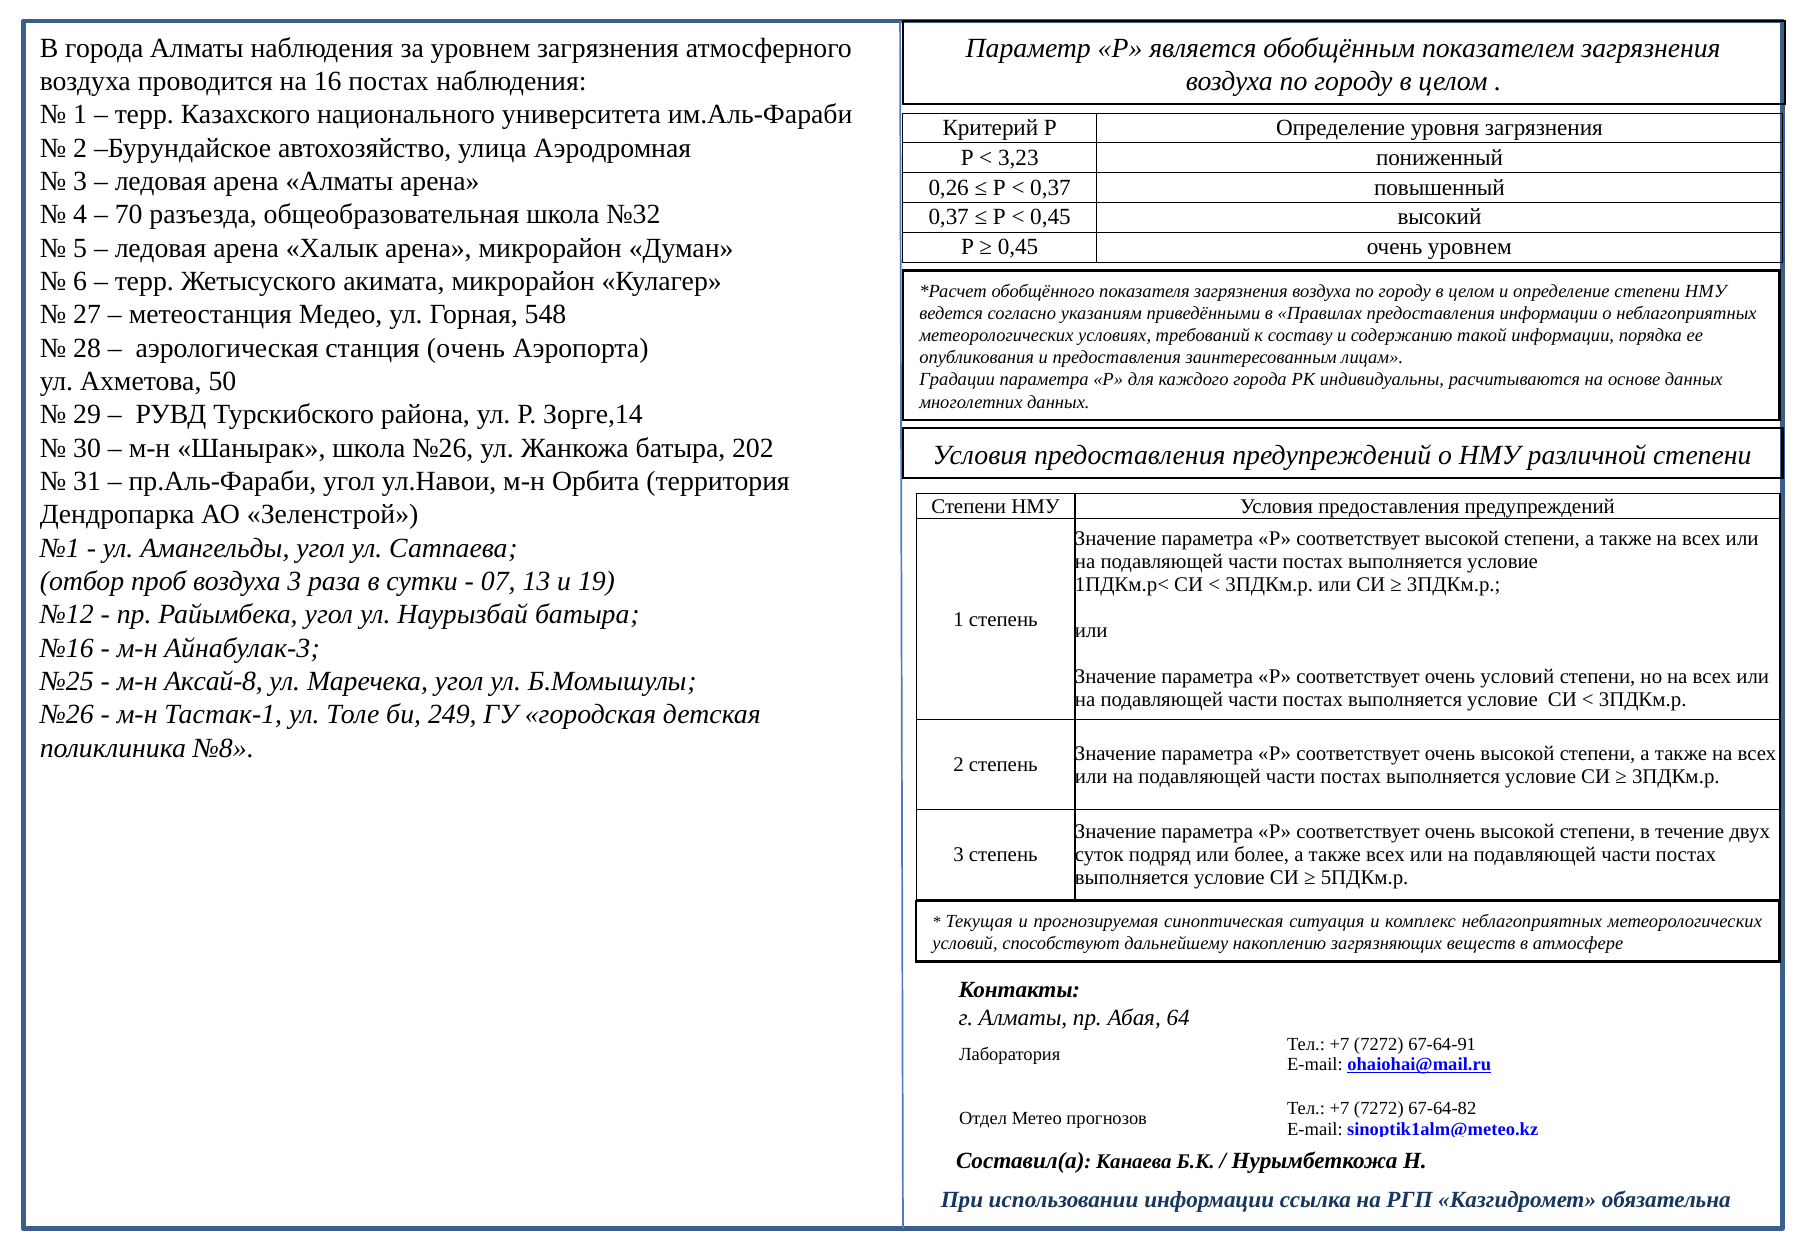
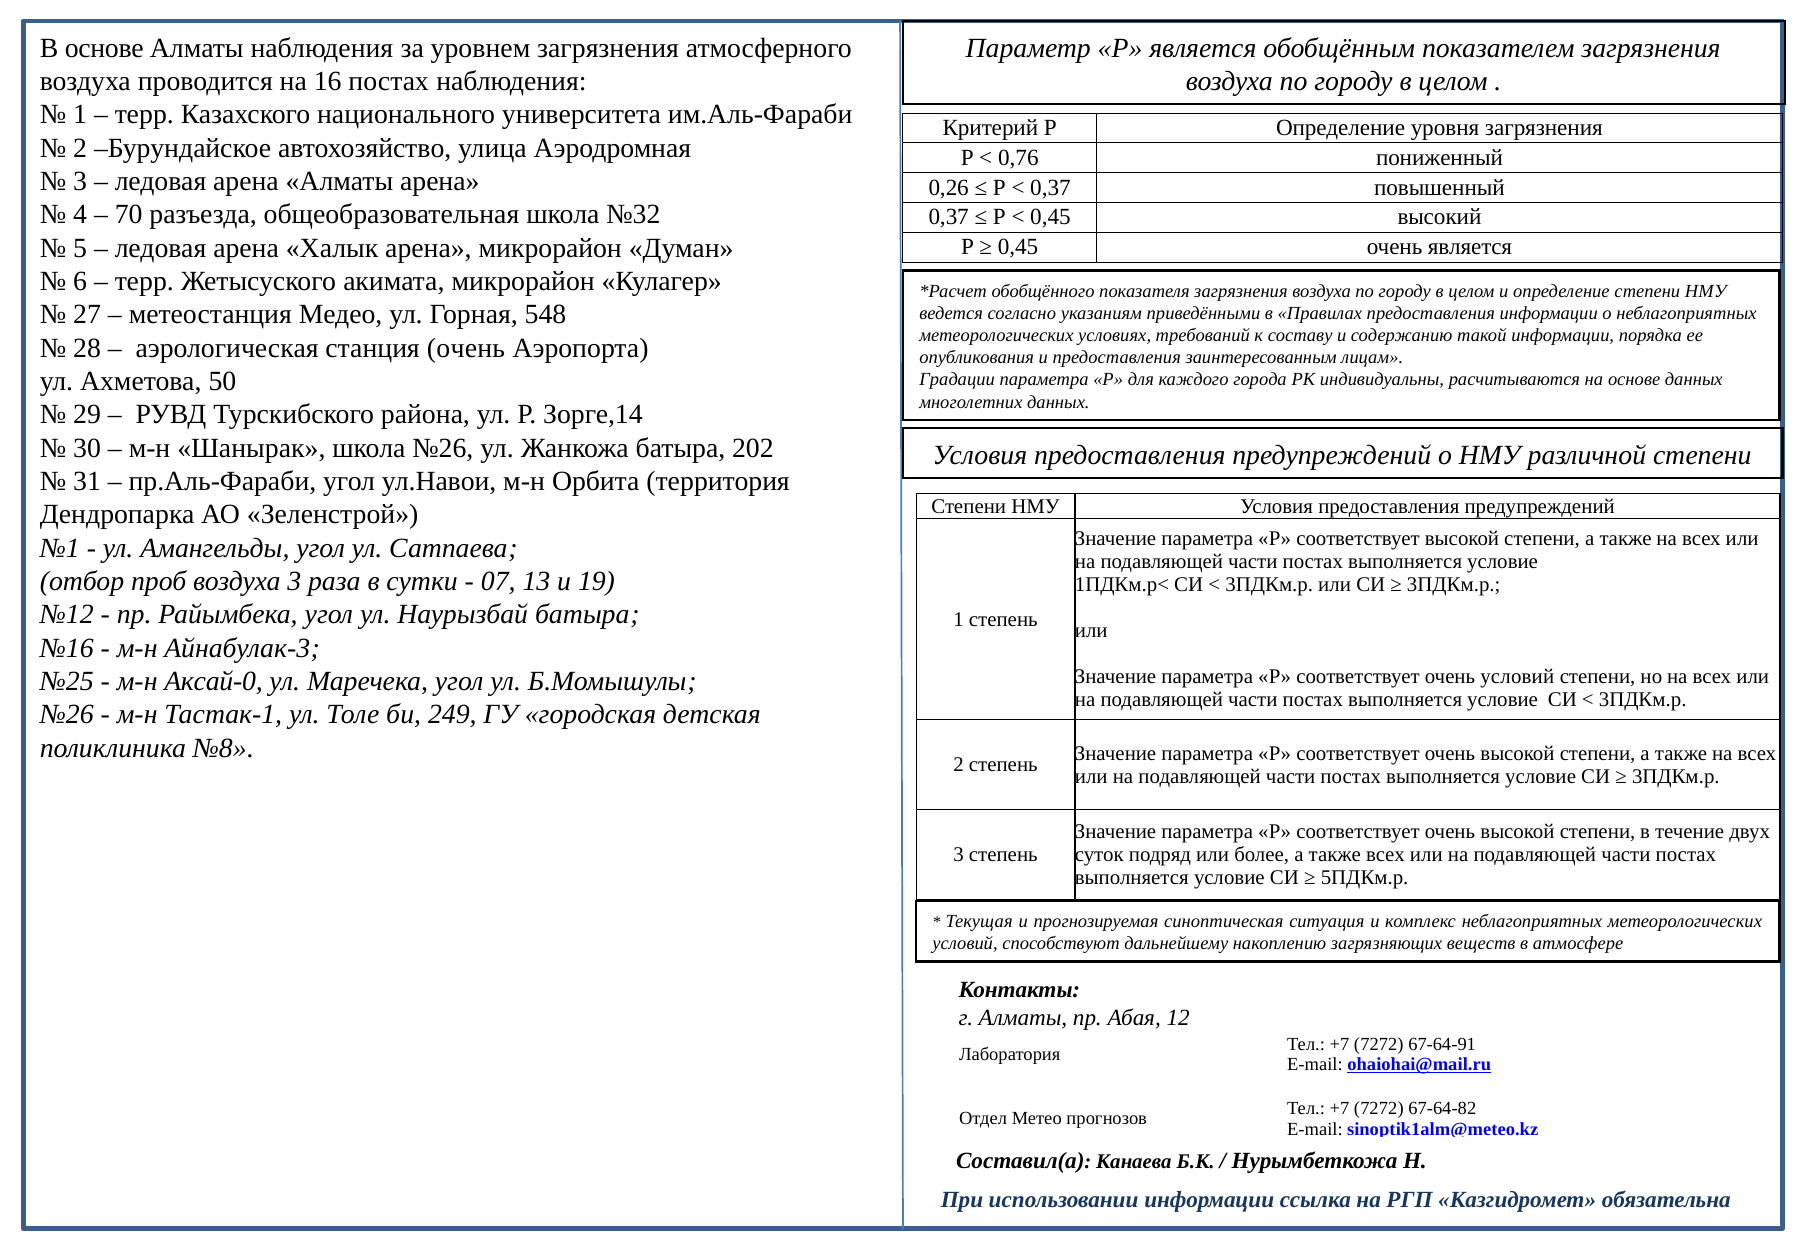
В города: города -> основе (104, 48)
3,23: 3,23 -> 0,76 (1018, 158)
очень уровнем: уровнем -> является (1470, 247)
Аксай-8: Аксай-8 -> Аксай-0 (213, 681)
64: 64 -> 12 (1178, 1018)
